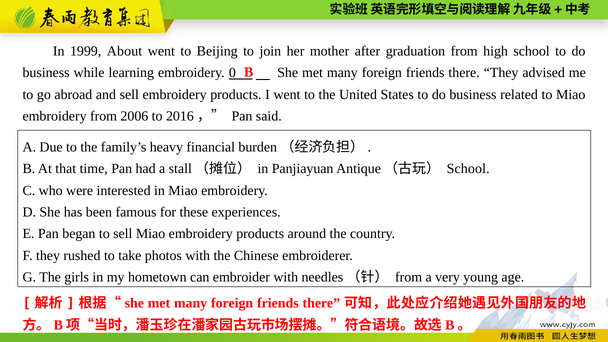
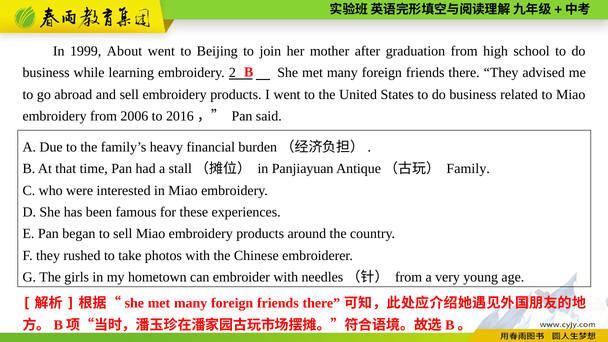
0: 0 -> 2 (232, 73)
School: School -> Family (468, 169)
